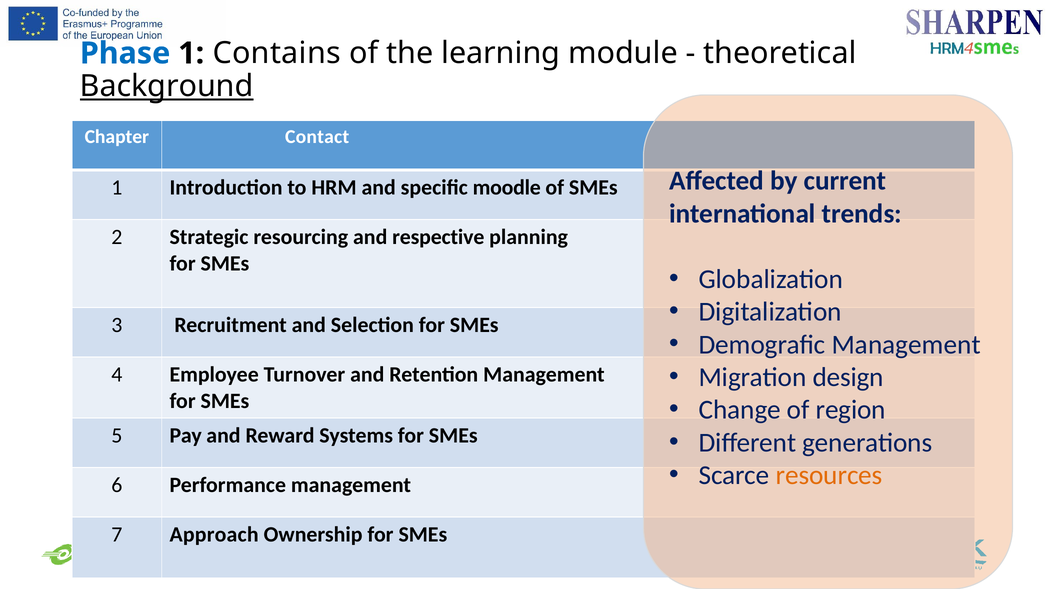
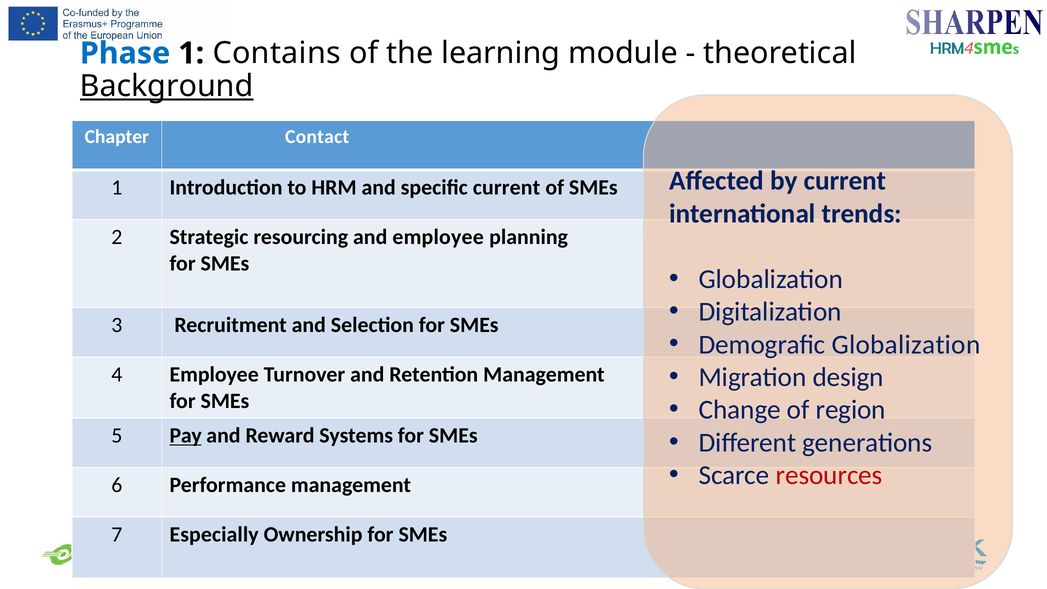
specific moodle: moodle -> current (507, 188)
and respective: respective -> employee (438, 237)
Demografic Management: Management -> Globalization (906, 344)
Pay underline: none -> present (186, 436)
resources colour: orange -> red (829, 475)
Approach: Approach -> Especially (214, 534)
